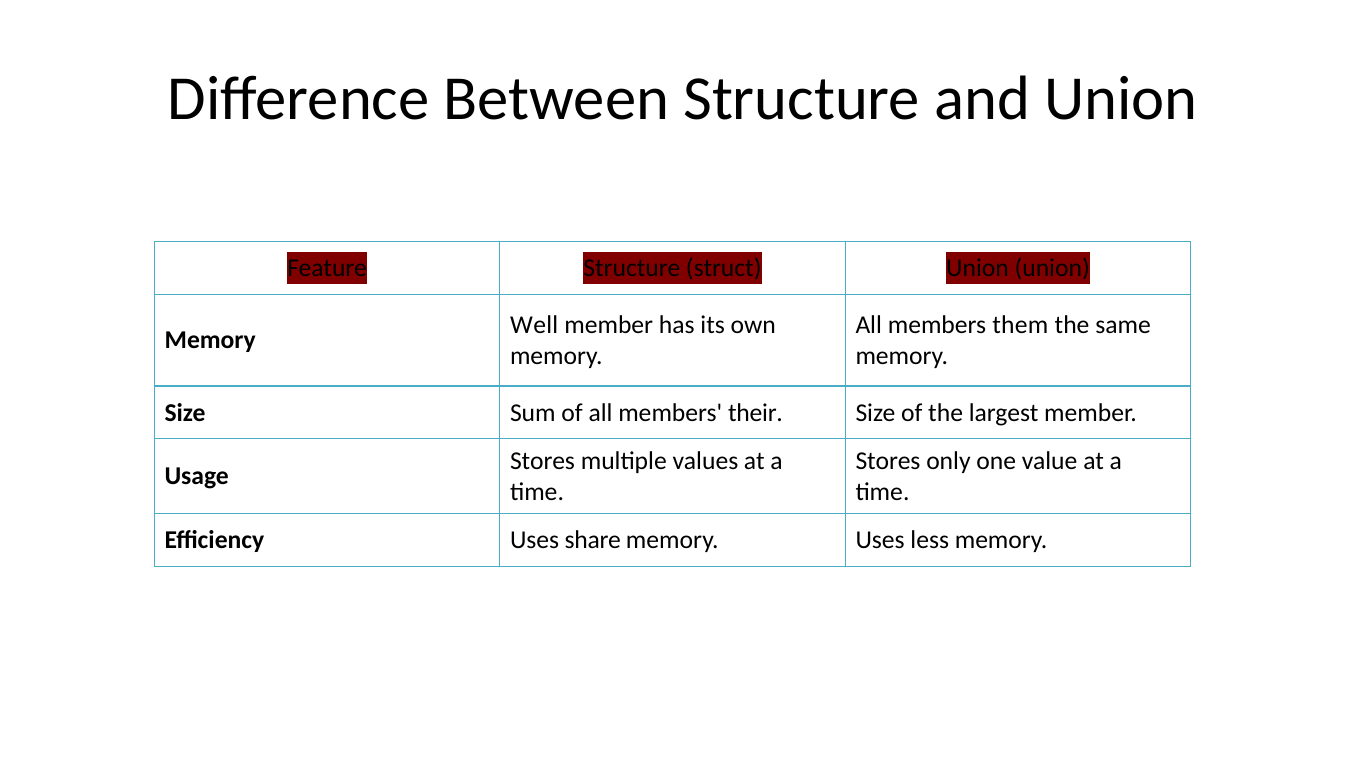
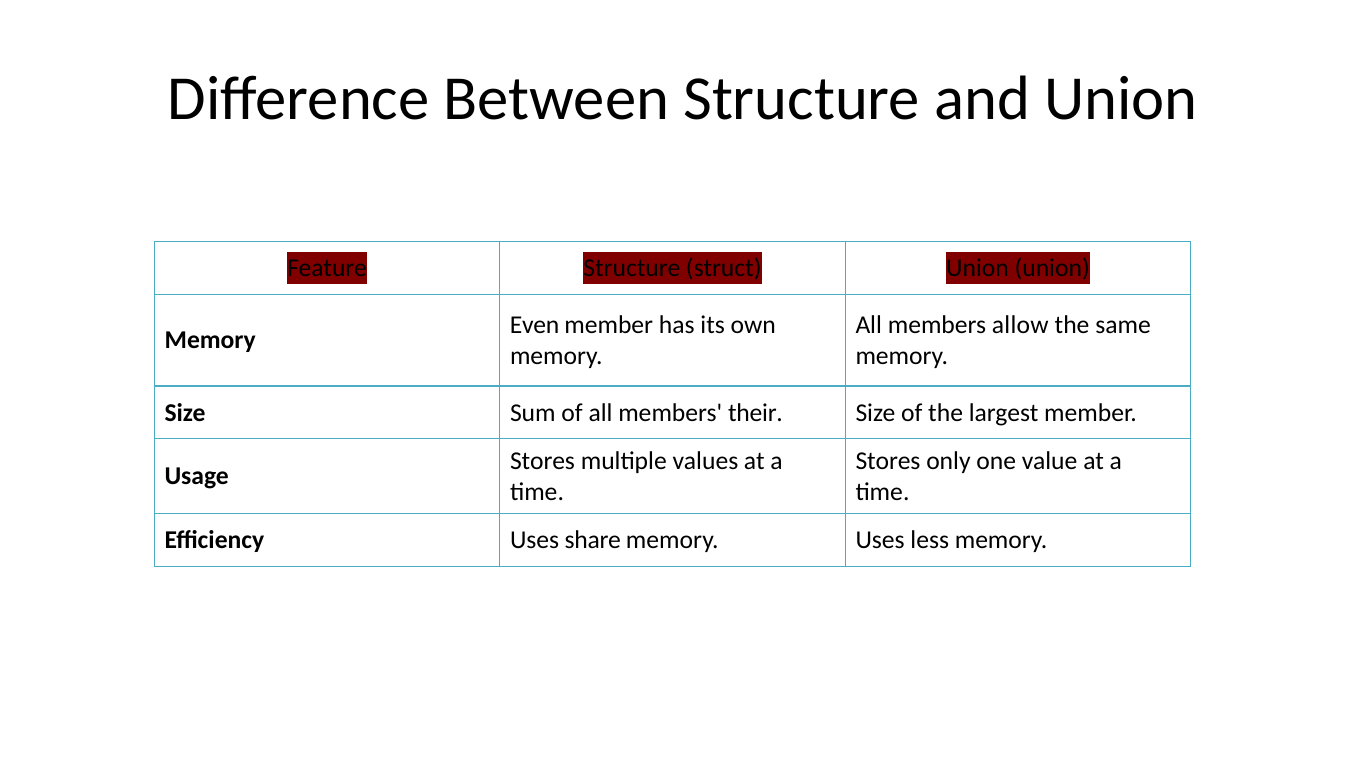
Well: Well -> Even (535, 325)
them: them -> allow (1020, 325)
